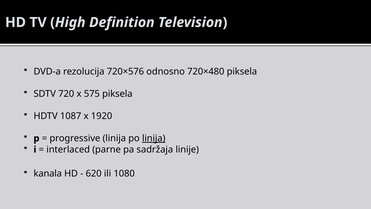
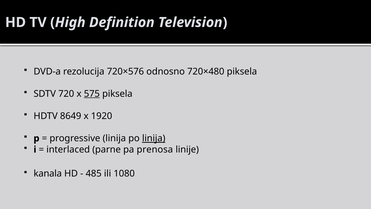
575 underline: none -> present (92, 94)
1087: 1087 -> 8649 (71, 116)
sadržaja: sadržaja -> prenosa (155, 149)
620: 620 -> 485 (94, 173)
